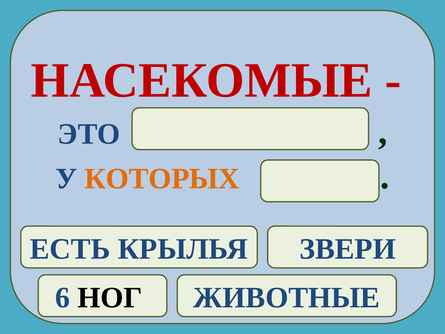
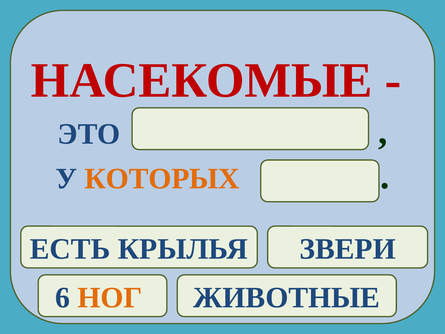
НОГ colour: black -> orange (110, 298)
